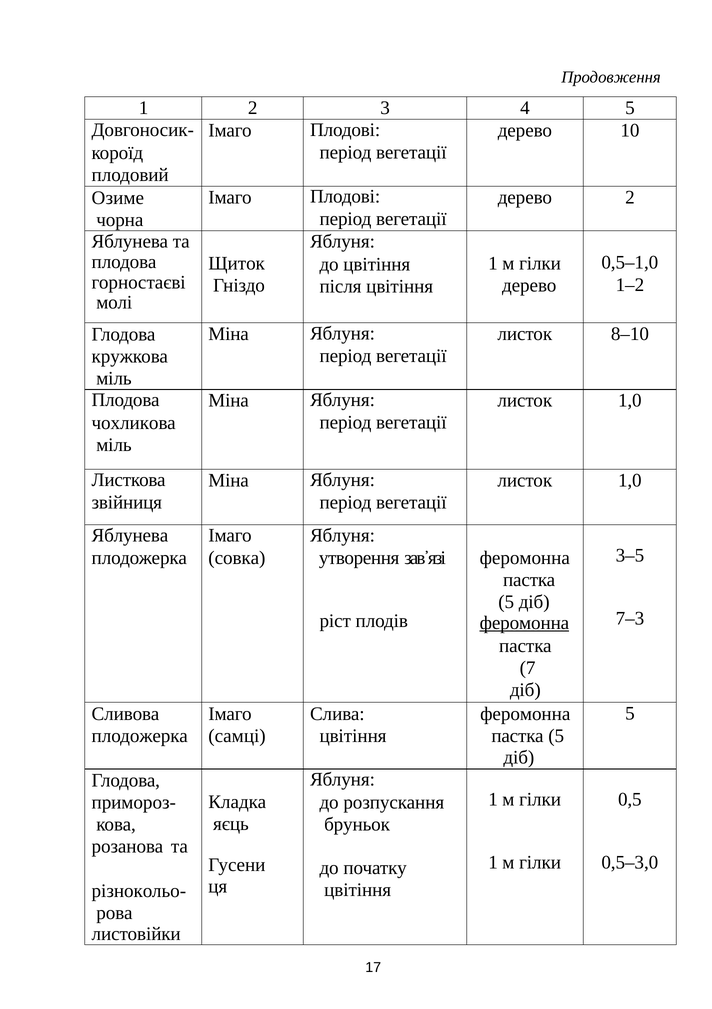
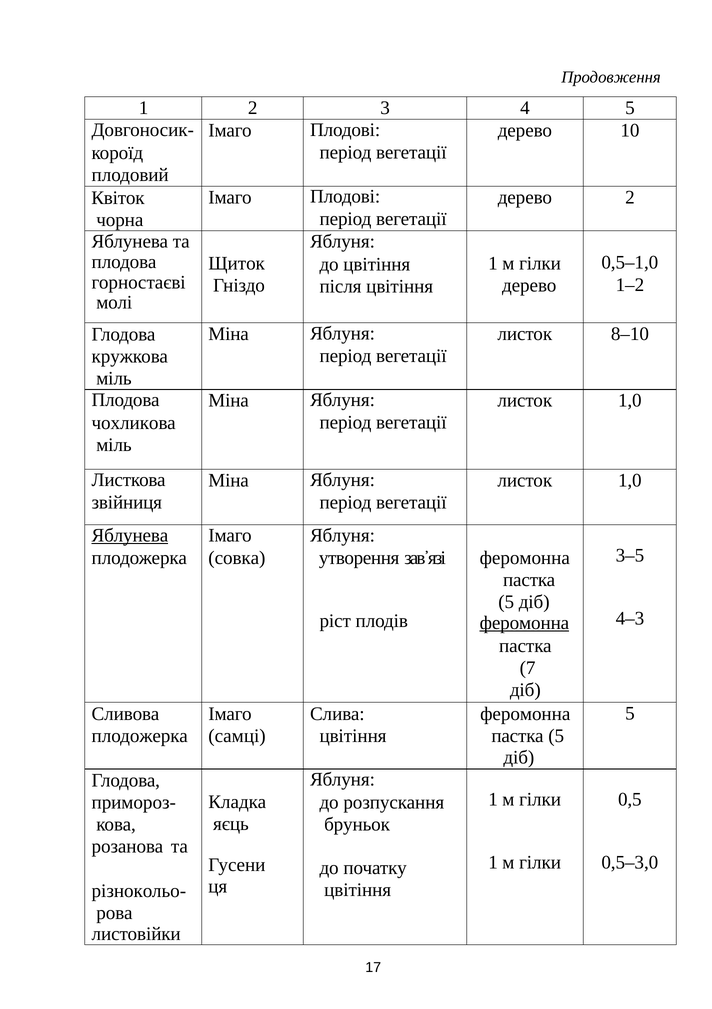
Озиме: Озиме -> Квіток (118, 198)
Яблунева underline: none -> present (130, 535)
7–3: 7–3 -> 4–3 (630, 618)
